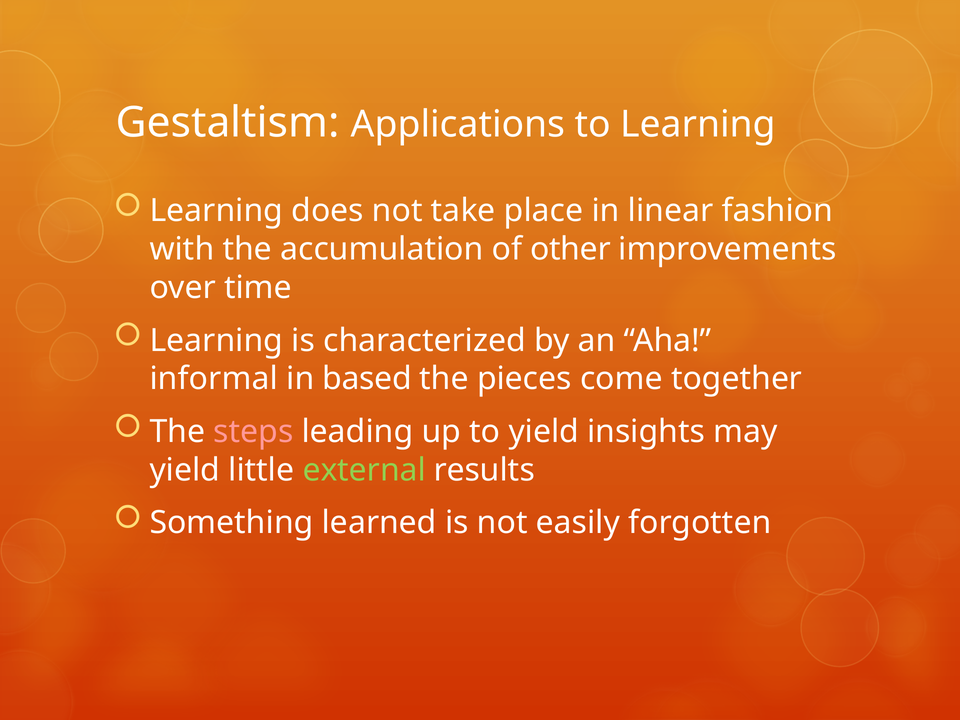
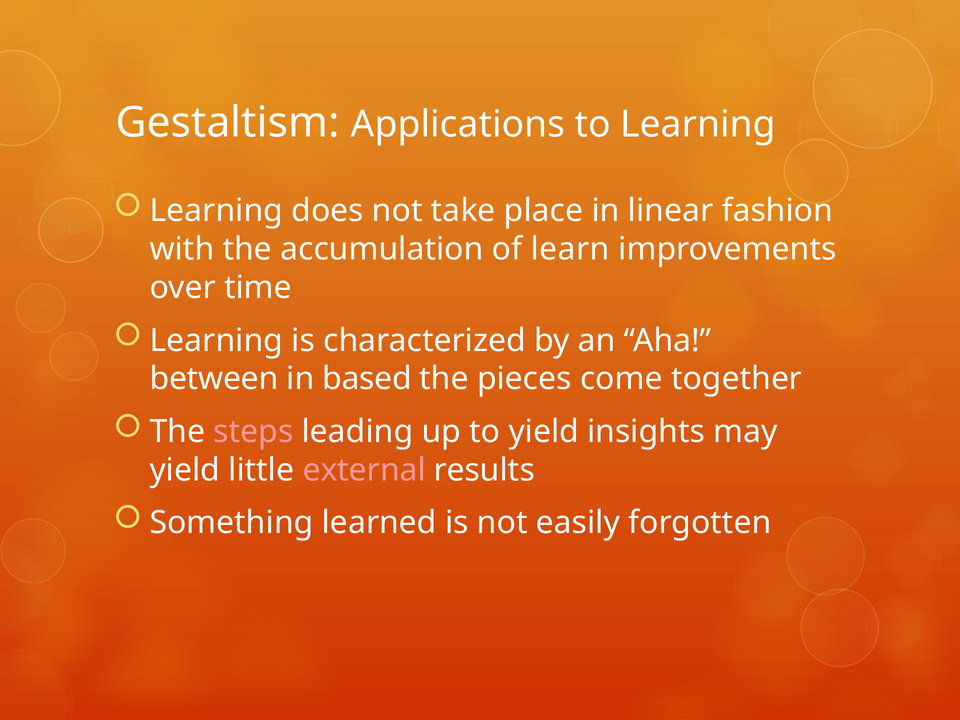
other: other -> learn (570, 249)
informal: informal -> between (214, 379)
external colour: light green -> pink (364, 470)
